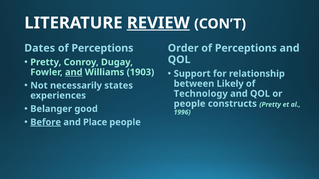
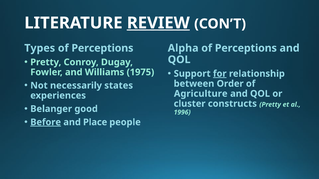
Dates: Dates -> Types (40, 48)
Order: Order -> Alpha (183, 48)
for underline: none -> present (220, 74)
and underline: present -> none (74, 72)
1903: 1903 -> 1975 (140, 72)
Likely: Likely -> Order (230, 84)
Technology: Technology -> Agriculture (201, 94)
people: people -> cluster (190, 104)
